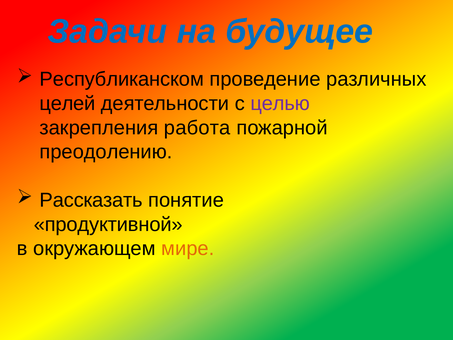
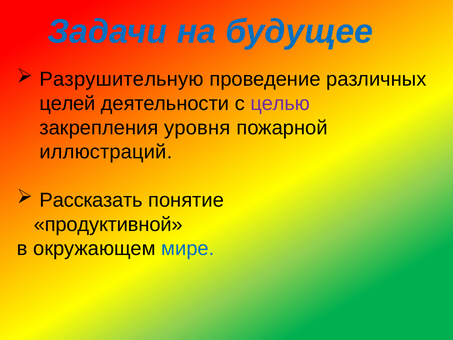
Республиканском: Республиканском -> Разрушительную (122, 79)
работа: работа -> уровня (197, 128)
преодолению: преодолению -> иллюстраций (106, 152)
мире colour: orange -> blue (188, 248)
